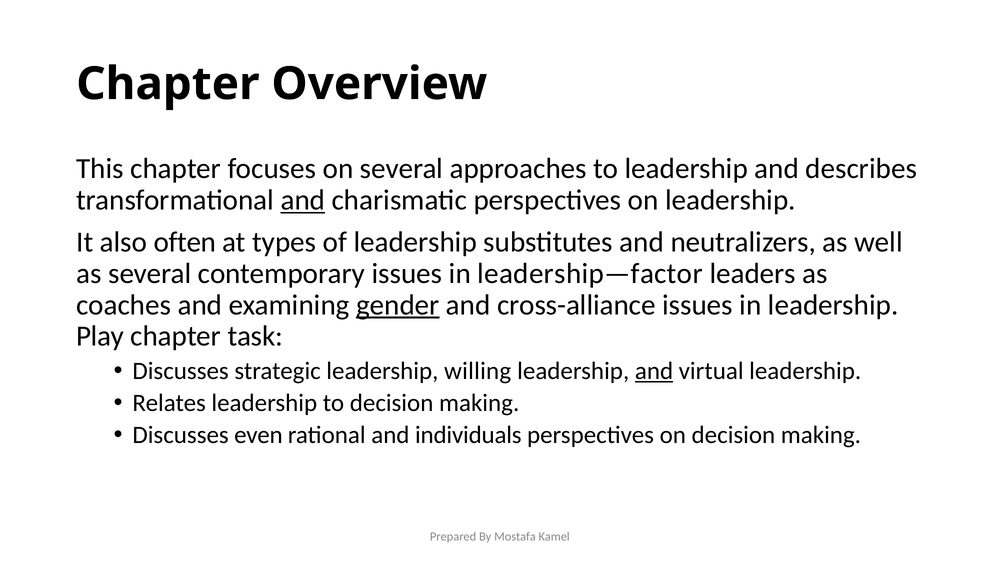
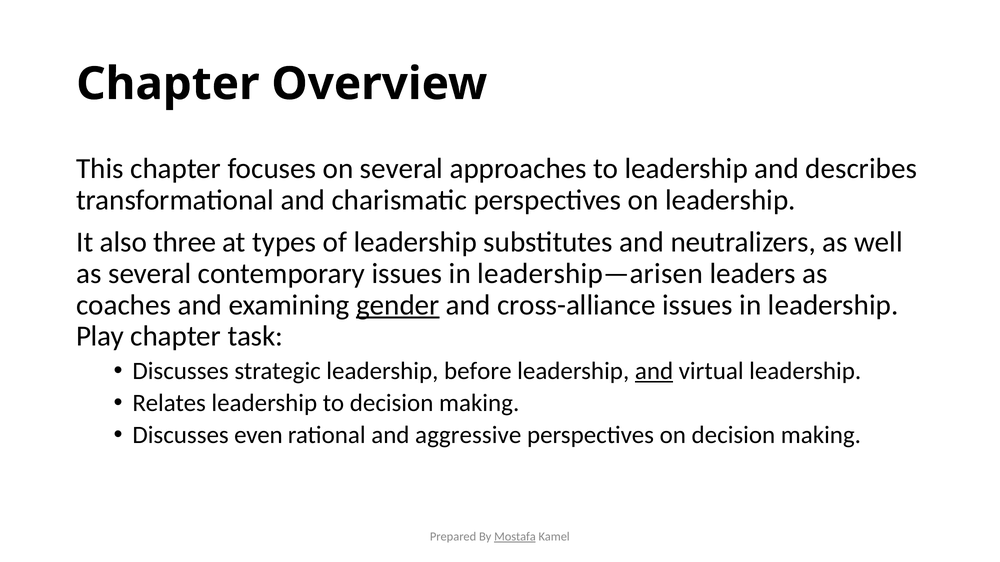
and underline: present -> none (303, 200)
often: often -> three (185, 242)
leadership—factor: leadership—factor -> leadership—arisen (590, 274)
willing: willing -> before (478, 371)
individuals: individuals -> aggressive (468, 436)
Mostafa underline: none -> present (515, 537)
